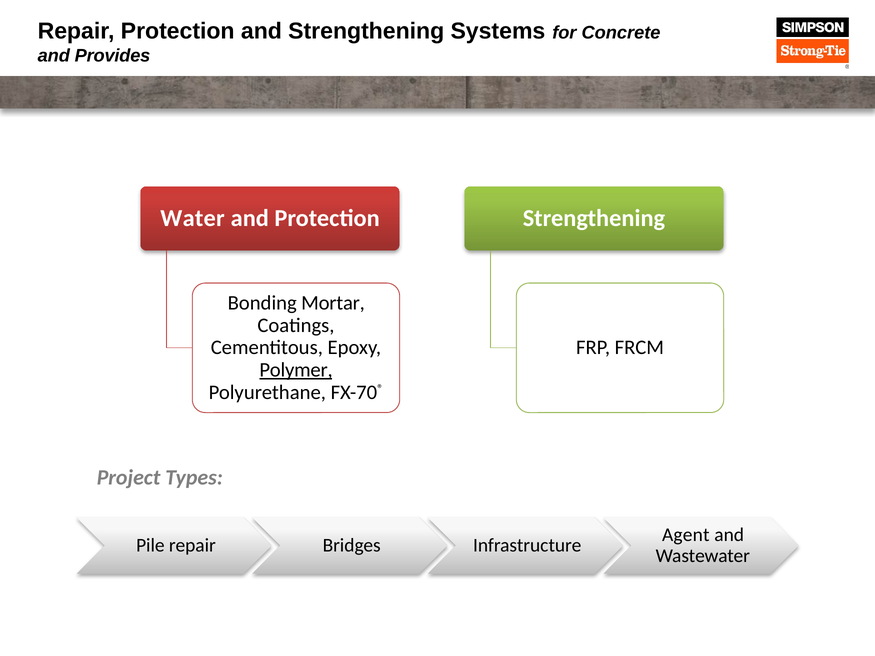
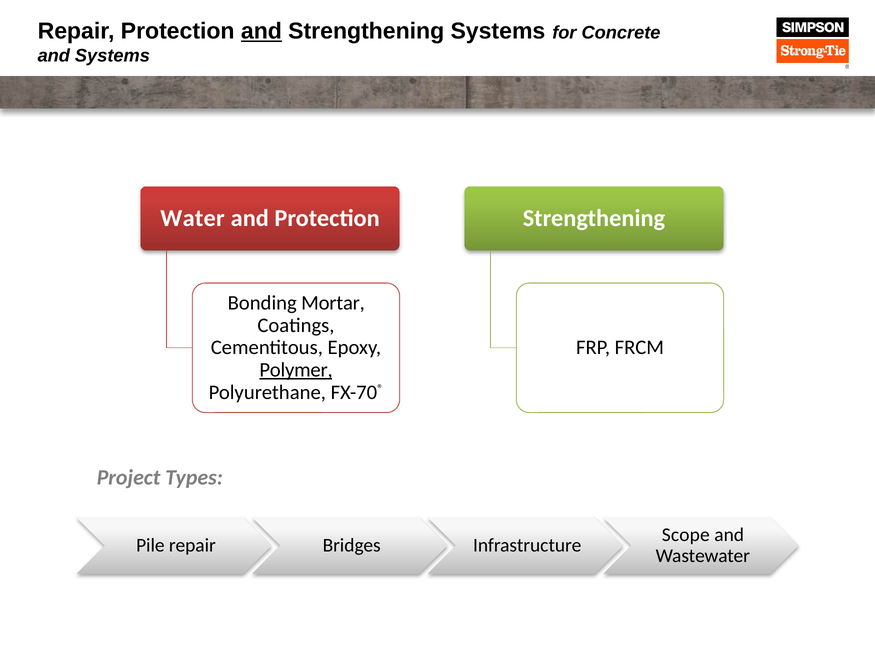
and underline: none -> present (261, 31)
and Provides: Provides -> Systems (112, 56)
Agent: Agent -> Scope (686, 535)
